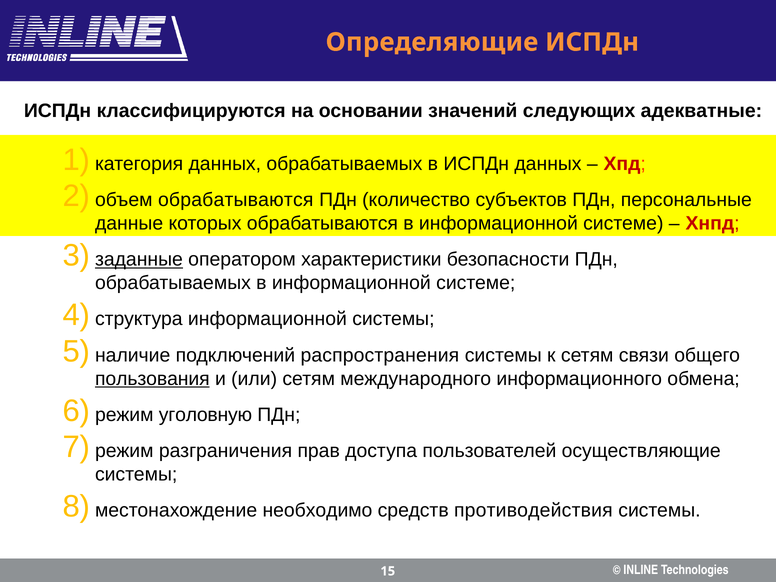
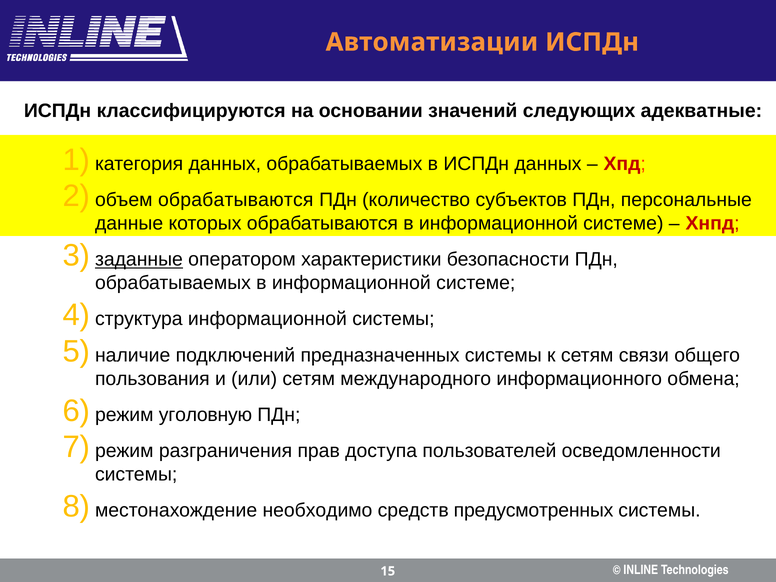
Определяющие: Определяющие -> Автоматизации (432, 42)
распространения: распространения -> предназначенных (380, 355)
пользования underline: present -> none (152, 379)
осуществляющие: осуществляющие -> осведомленности (641, 451)
противодействия: противодействия -> предусмотренных (534, 511)
